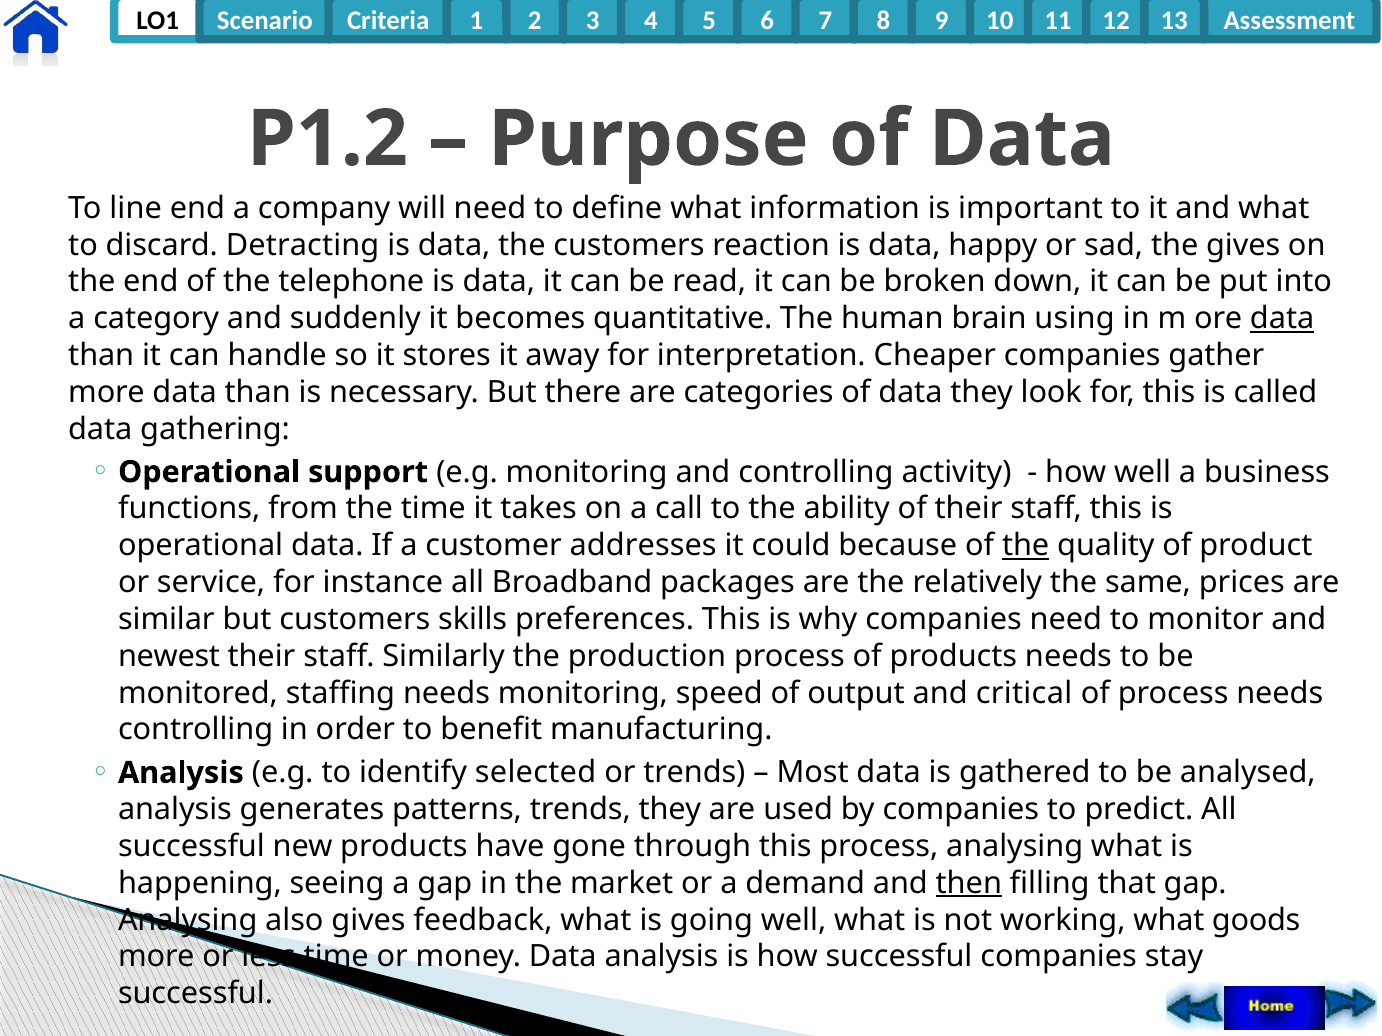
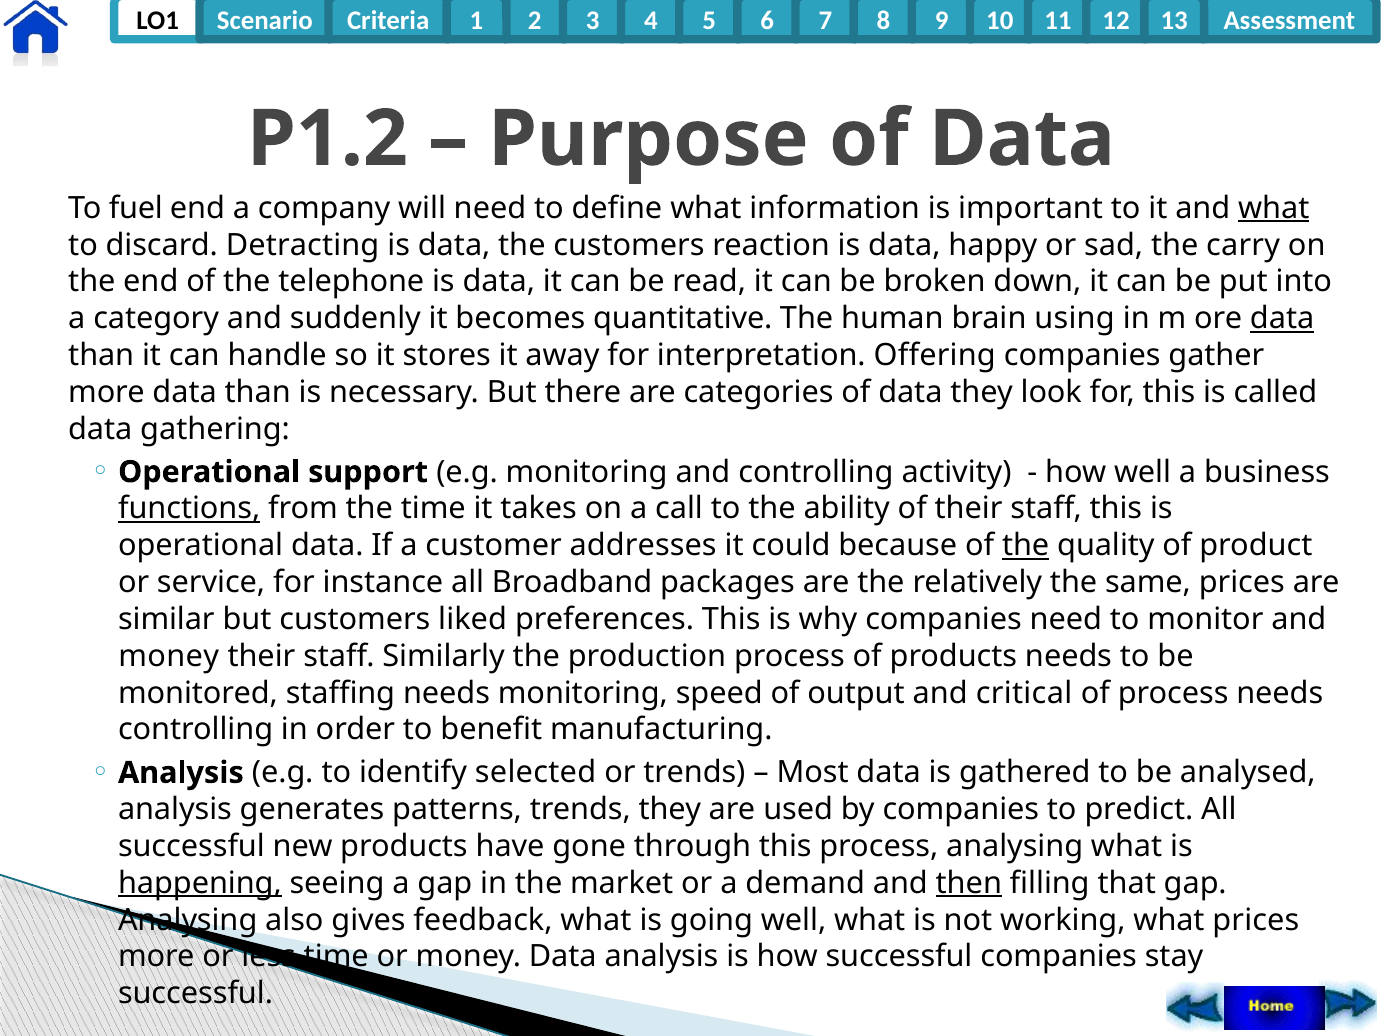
line: line -> fuel (136, 208)
what underline: none -> present (1274, 208)
the gives: gives -> carry (1243, 245)
Cheaper: Cheaper -> Offering (935, 356)
functions underline: none -> present (189, 509)
skills: skills -> liked (473, 620)
newest: newest -> money (169, 656)
happening underline: none -> present (200, 884)
what goods: goods -> prices (1256, 920)
